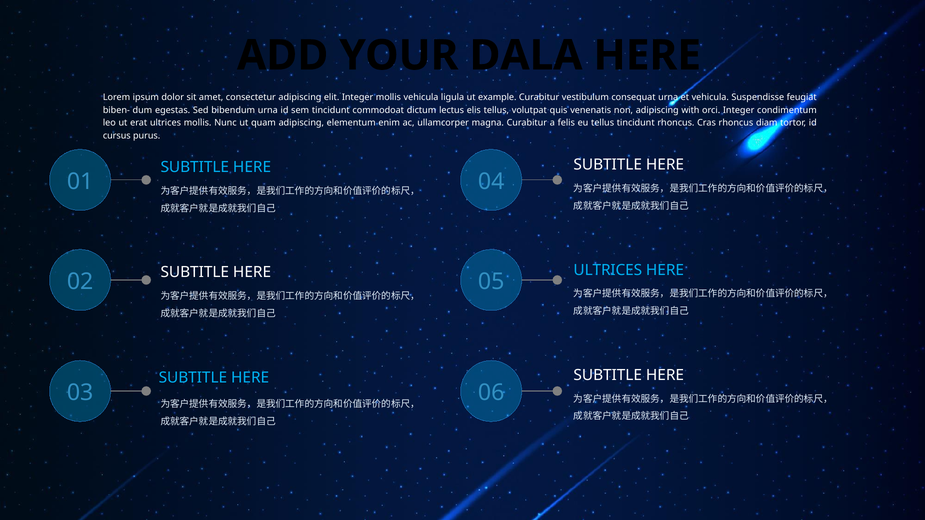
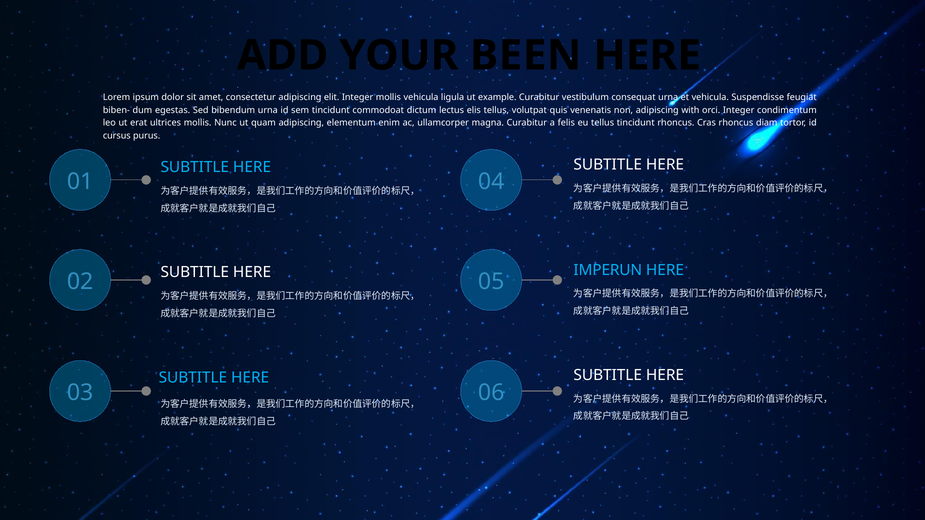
DALA: DALA -> BEEN (526, 56)
ULTRICES: ULTRICES -> IMPERUN (608, 270)
